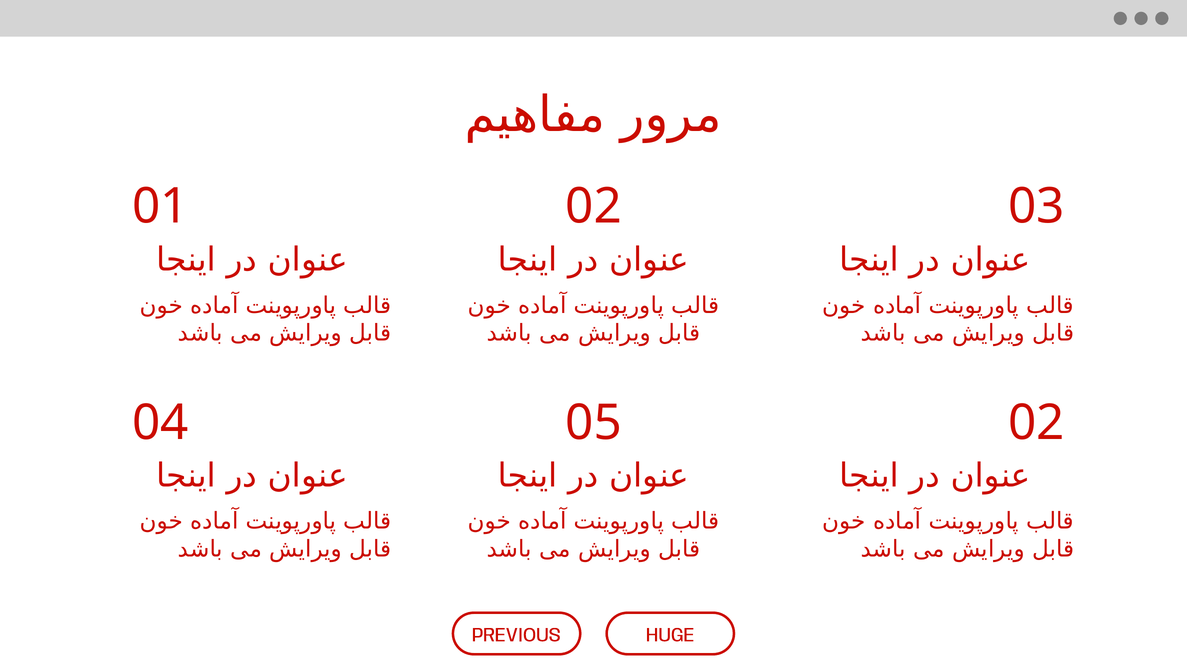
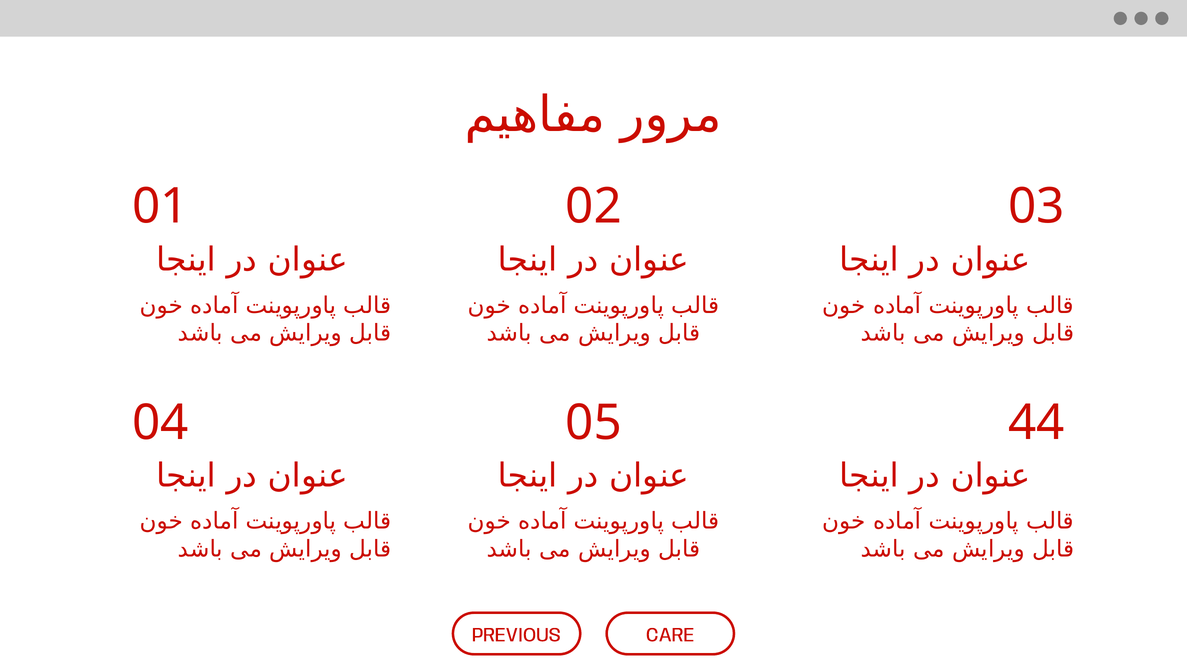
05 02: 02 -> 44 (1036, 423)
HUGE: HUGE -> CARE (670, 635)
